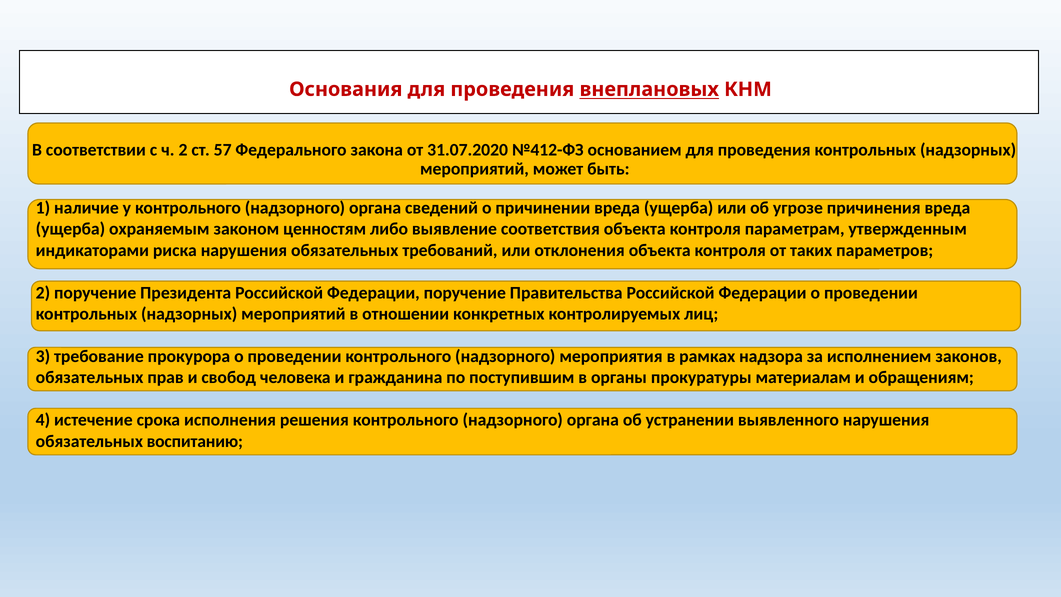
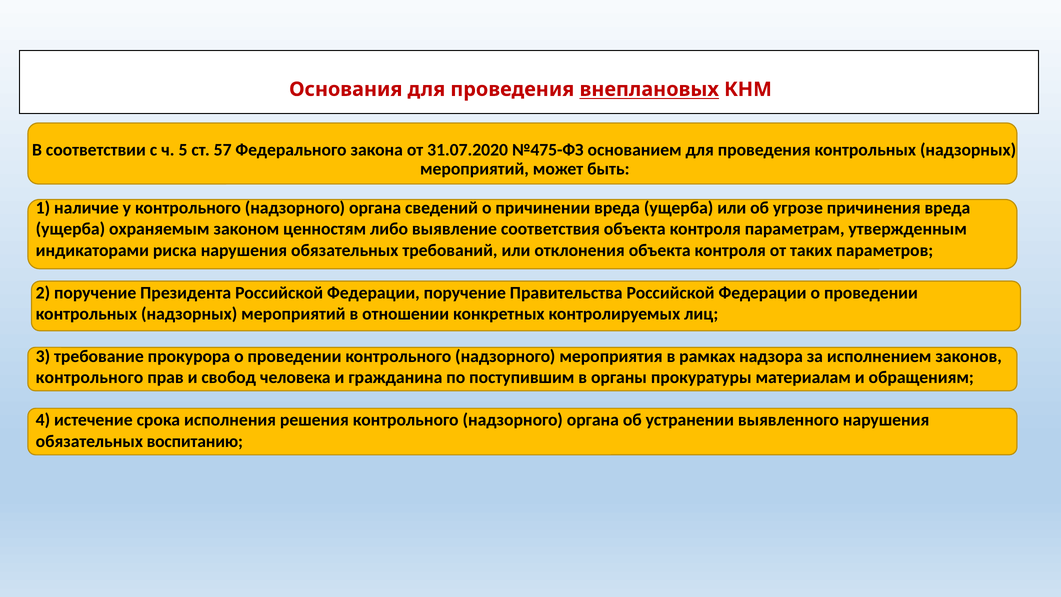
ч 2: 2 -> 5 (183, 150)
№412-ФЗ: №412-ФЗ -> №475-ФЗ (548, 150)
обязательных: обязательных -> контрольного (90, 377)
